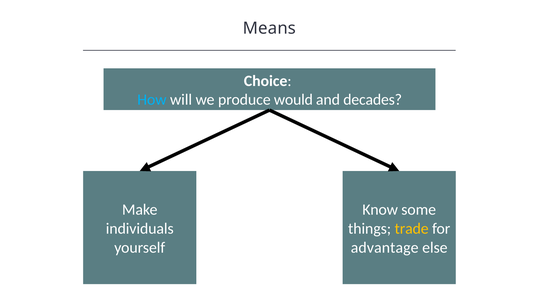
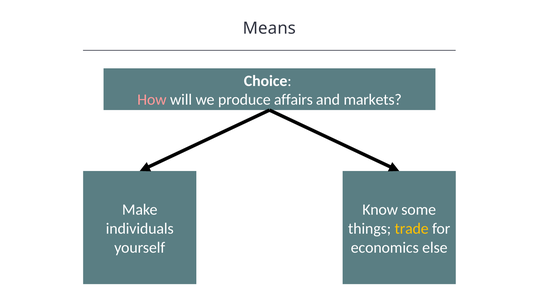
How colour: light blue -> pink (152, 100)
would: would -> affairs (293, 100)
decades: decades -> markets (373, 100)
advantage: advantage -> economics (385, 248)
